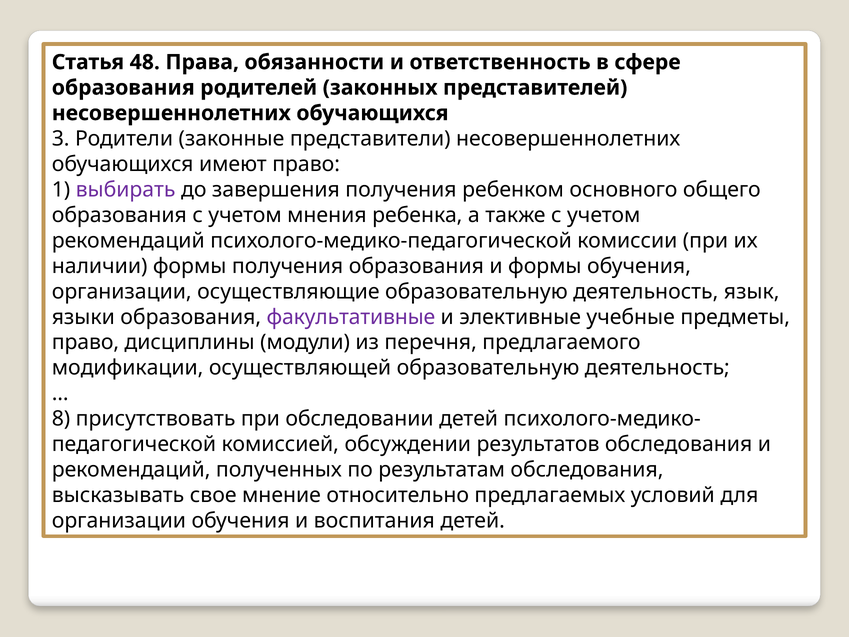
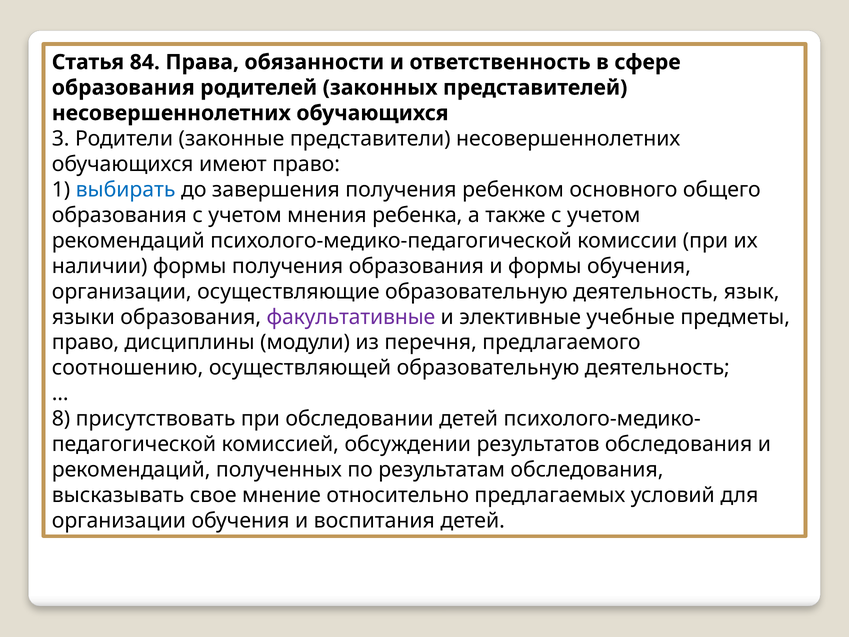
48: 48 -> 84 (145, 62)
выбирать colour: purple -> blue (126, 190)
модификации: модификации -> соотношению (128, 368)
